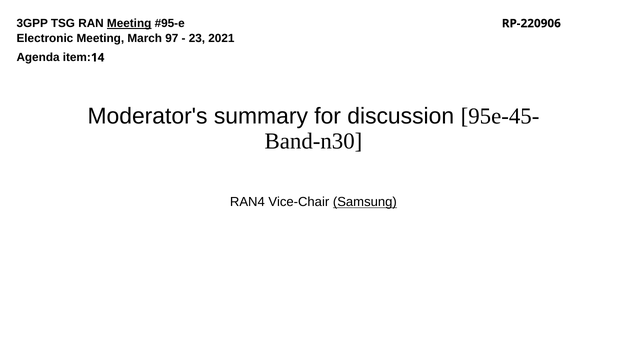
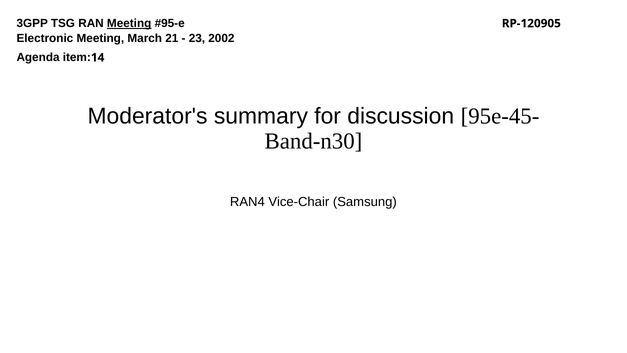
RP-220906: RP-220906 -> RP-120905 (531, 23)
97: 97 -> 21 (172, 38)
2021: 2021 -> 2002 (221, 38)
Samsung underline: present -> none (365, 202)
